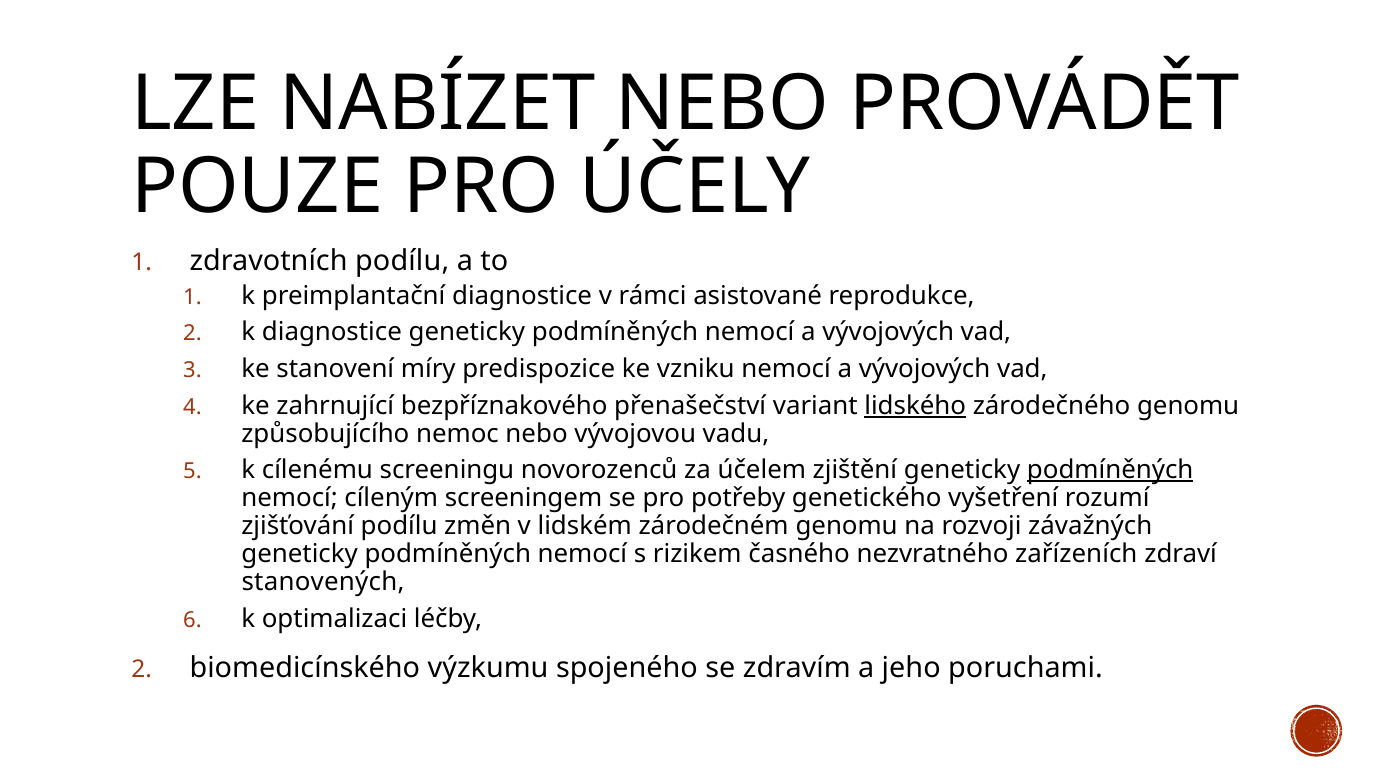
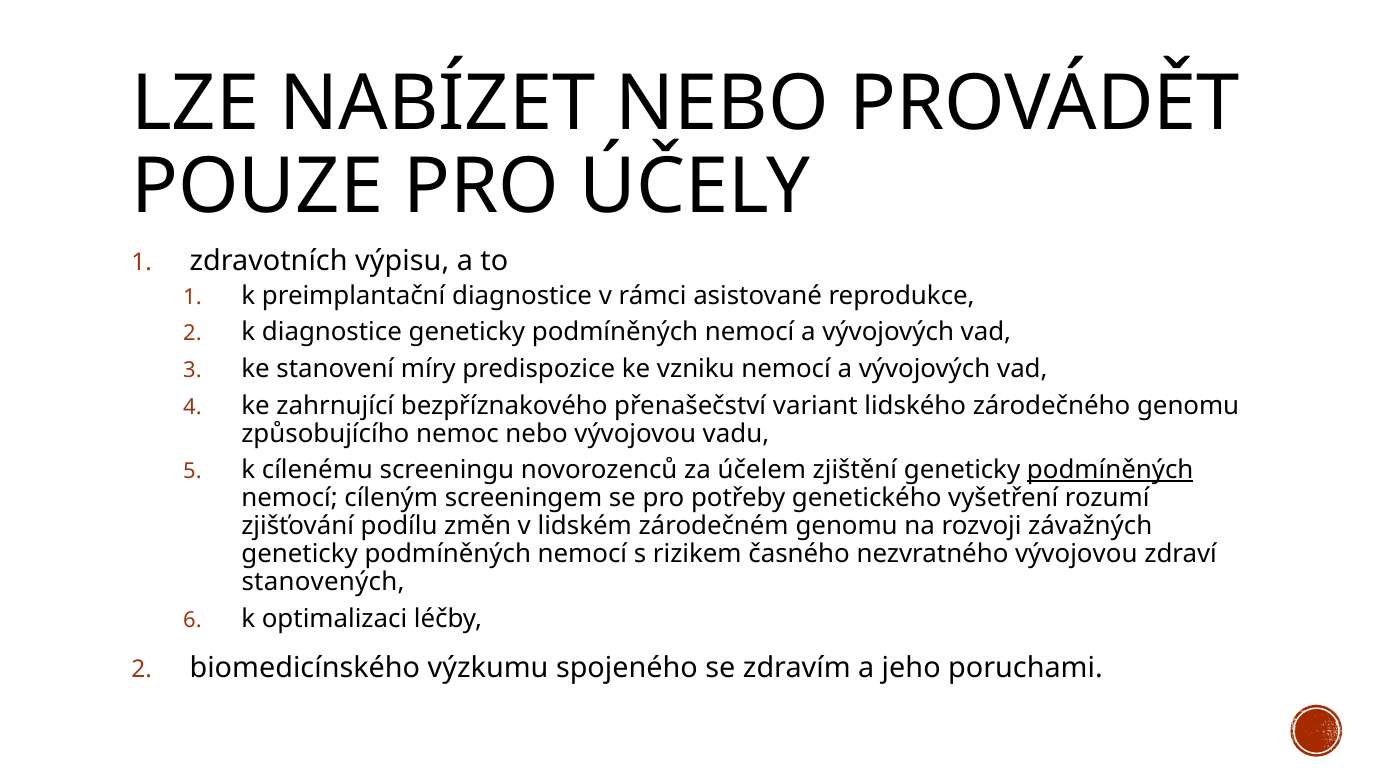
zdravotních podílu: podílu -> výpisu (402, 261)
lidského underline: present -> none (915, 406)
nezvratného zařízeních: zařízeních -> vývojovou (1076, 554)
